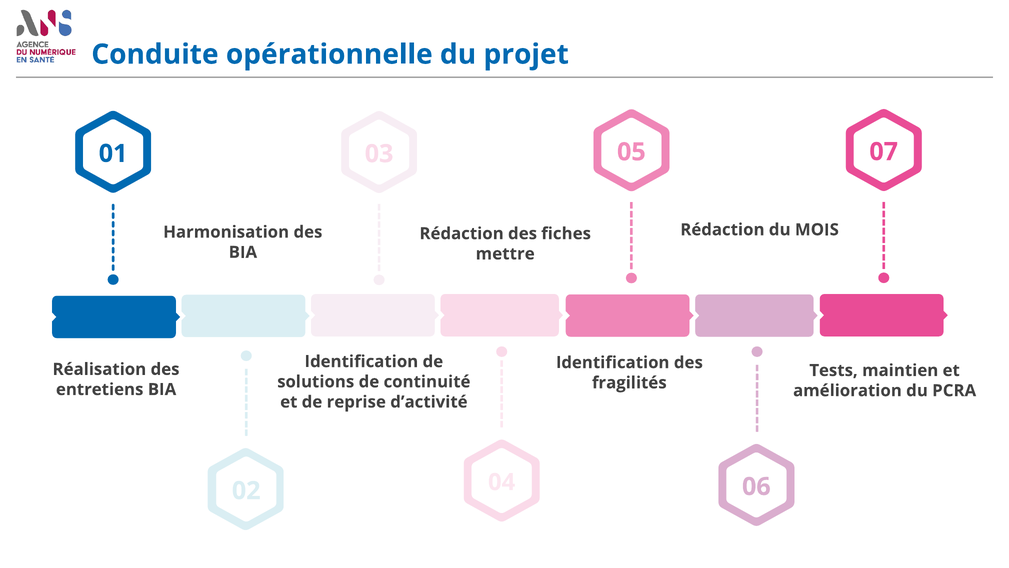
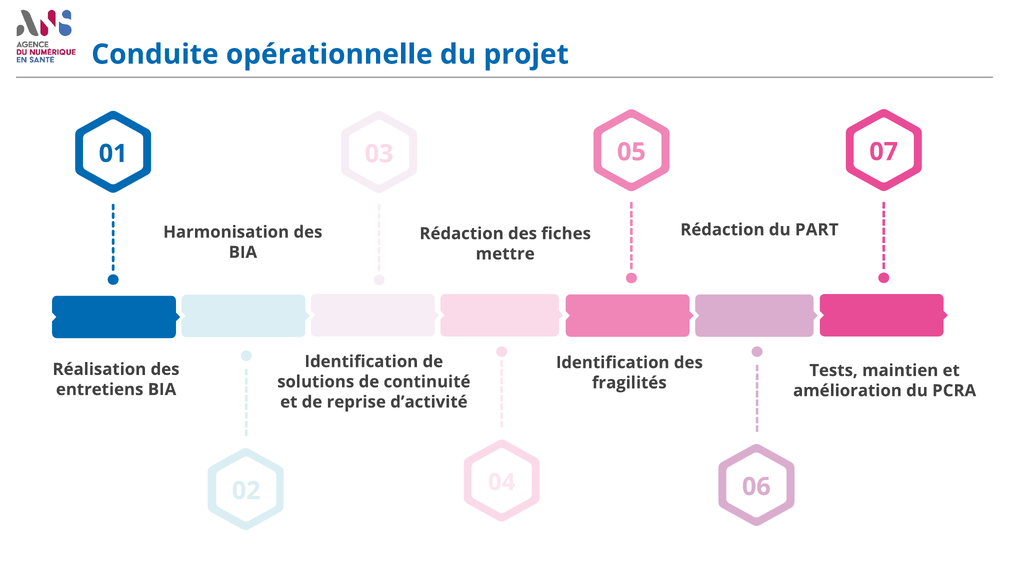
MOIS: MOIS -> PART (817, 230)
